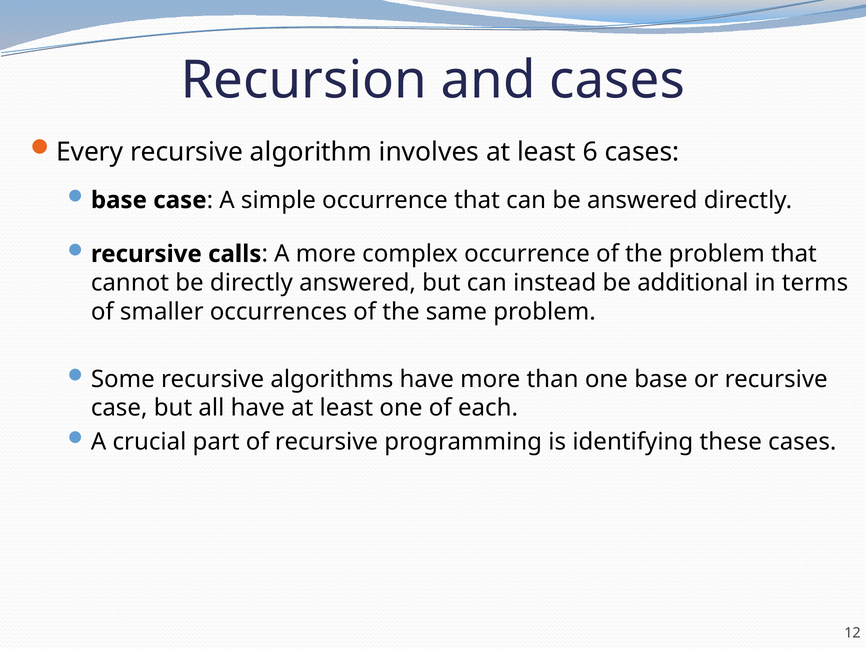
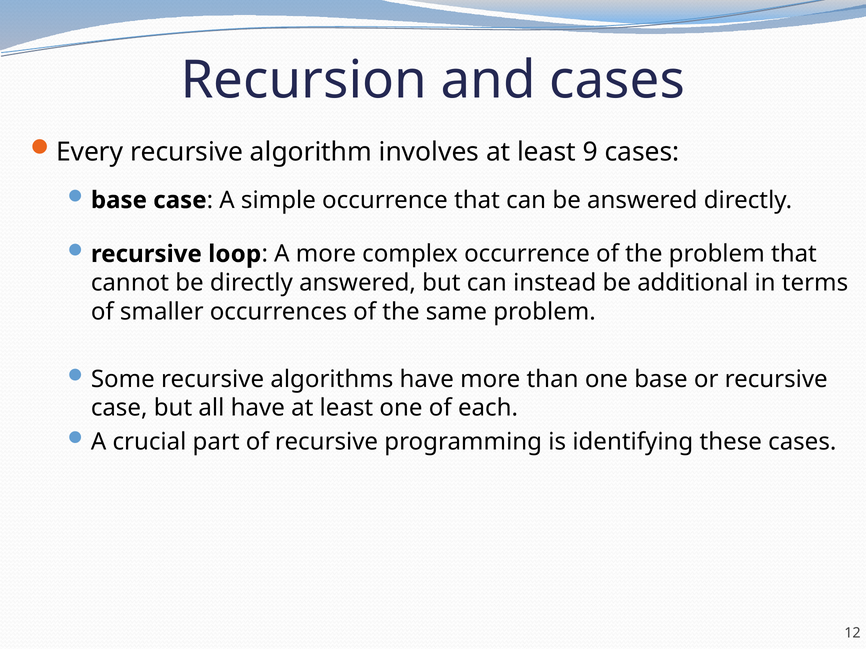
6: 6 -> 9 (590, 152)
calls: calls -> loop (235, 254)
